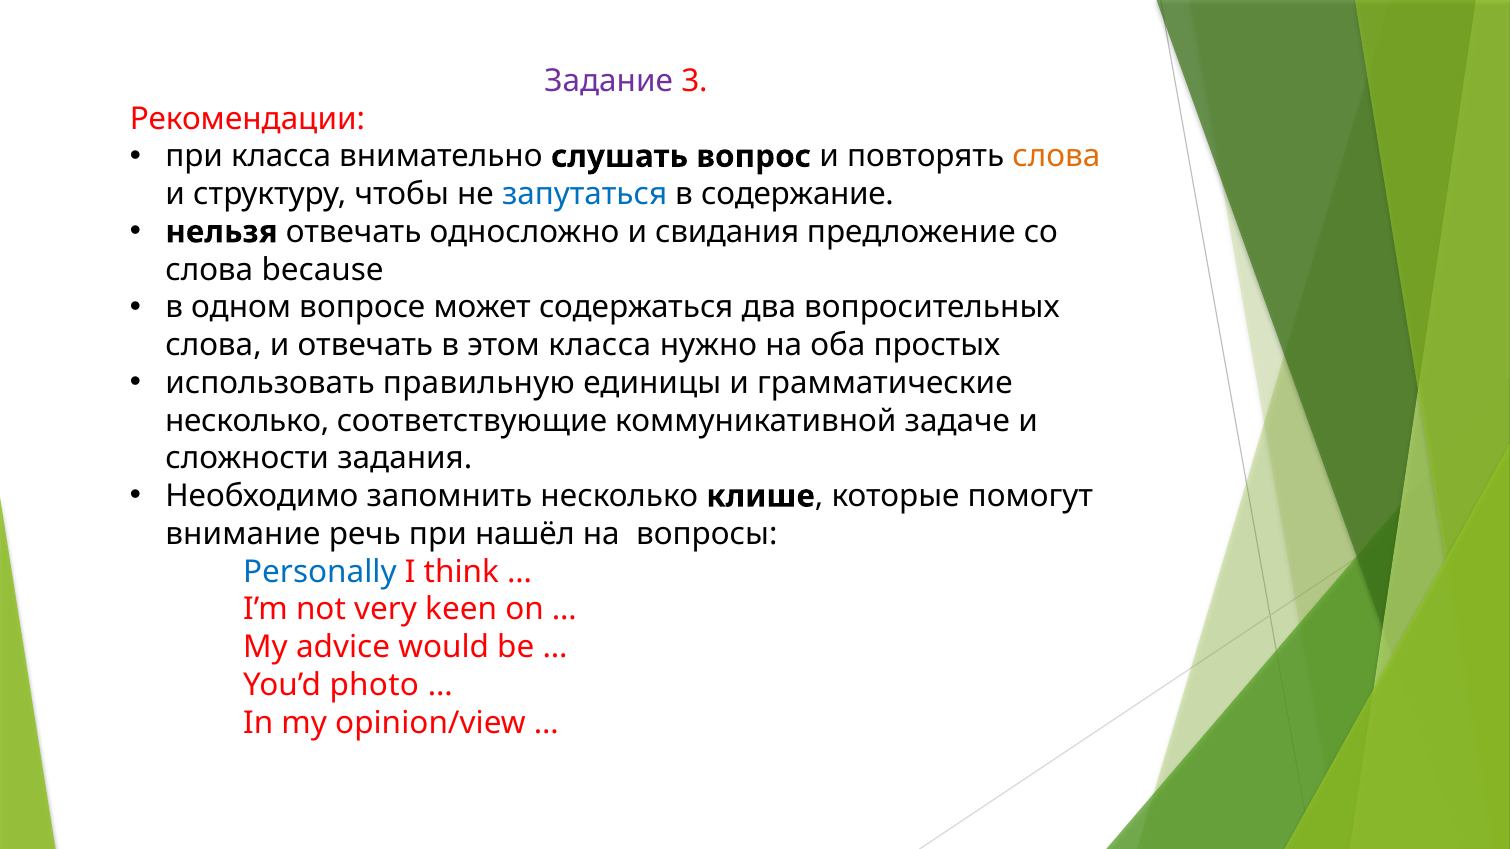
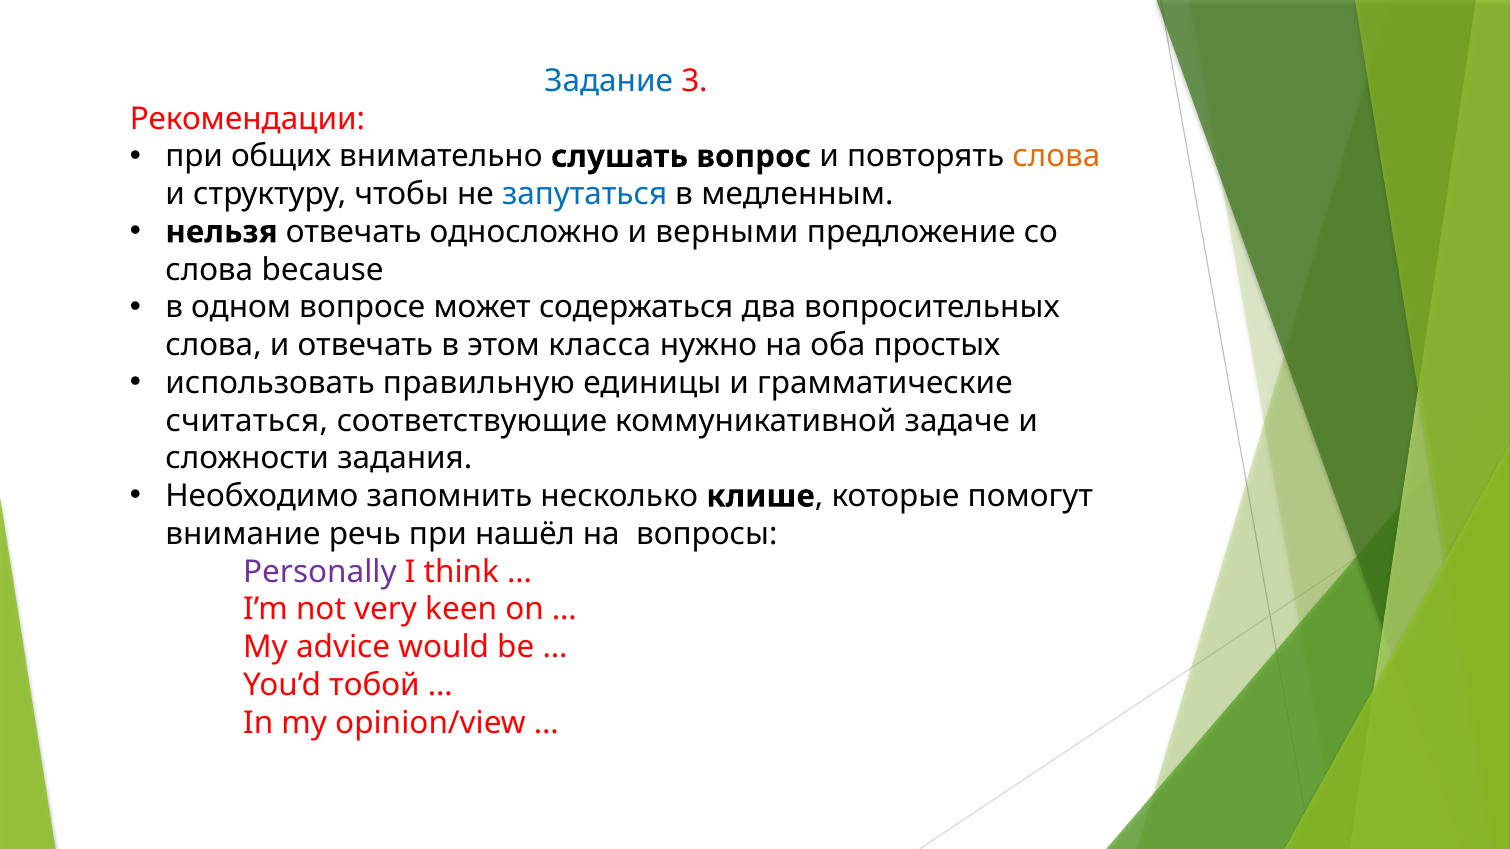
Задание colour: purple -> blue (609, 81)
при класса: класса -> общих (281, 157)
содержание: содержание -> медленным (797, 194)
свидания: свидания -> верными (727, 232)
несколько: несколько -> считаться (247, 421)
Personally colour: blue -> purple (320, 572)
photo: photo -> тобой (374, 685)
